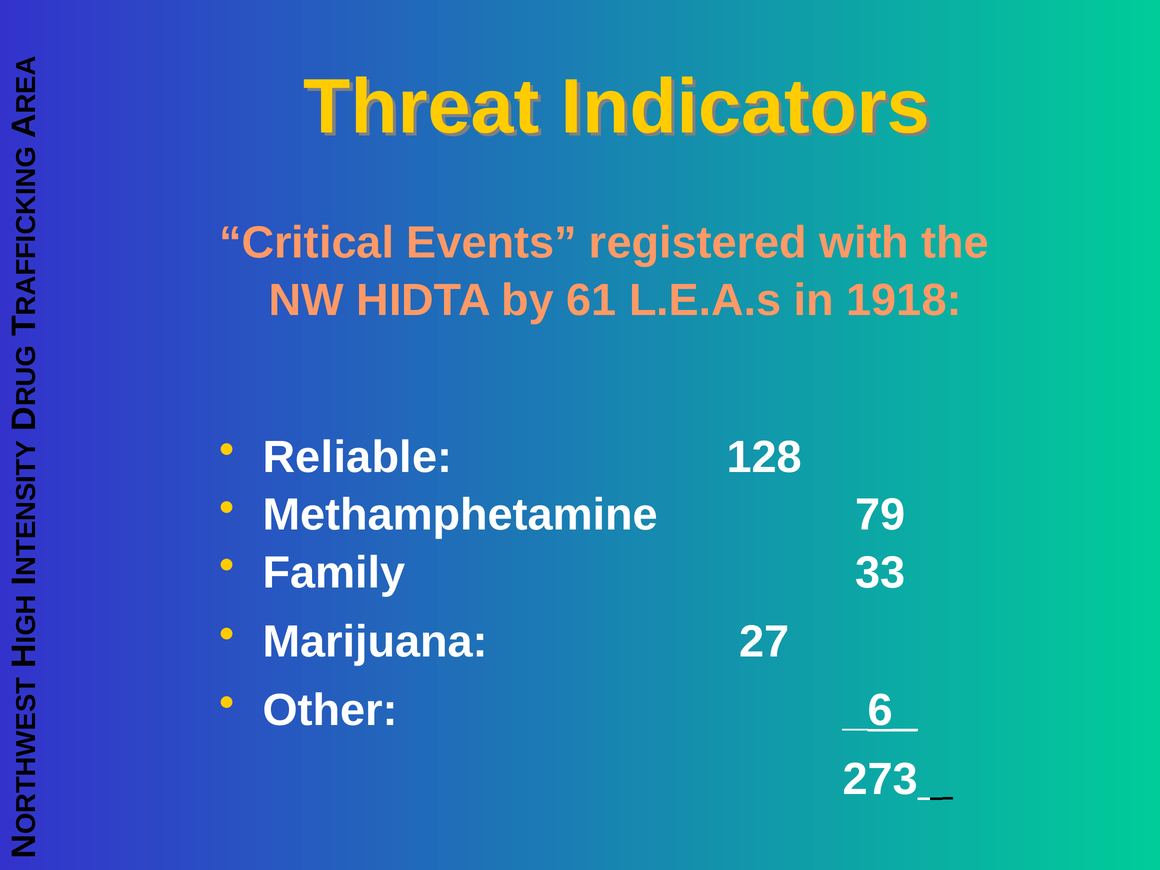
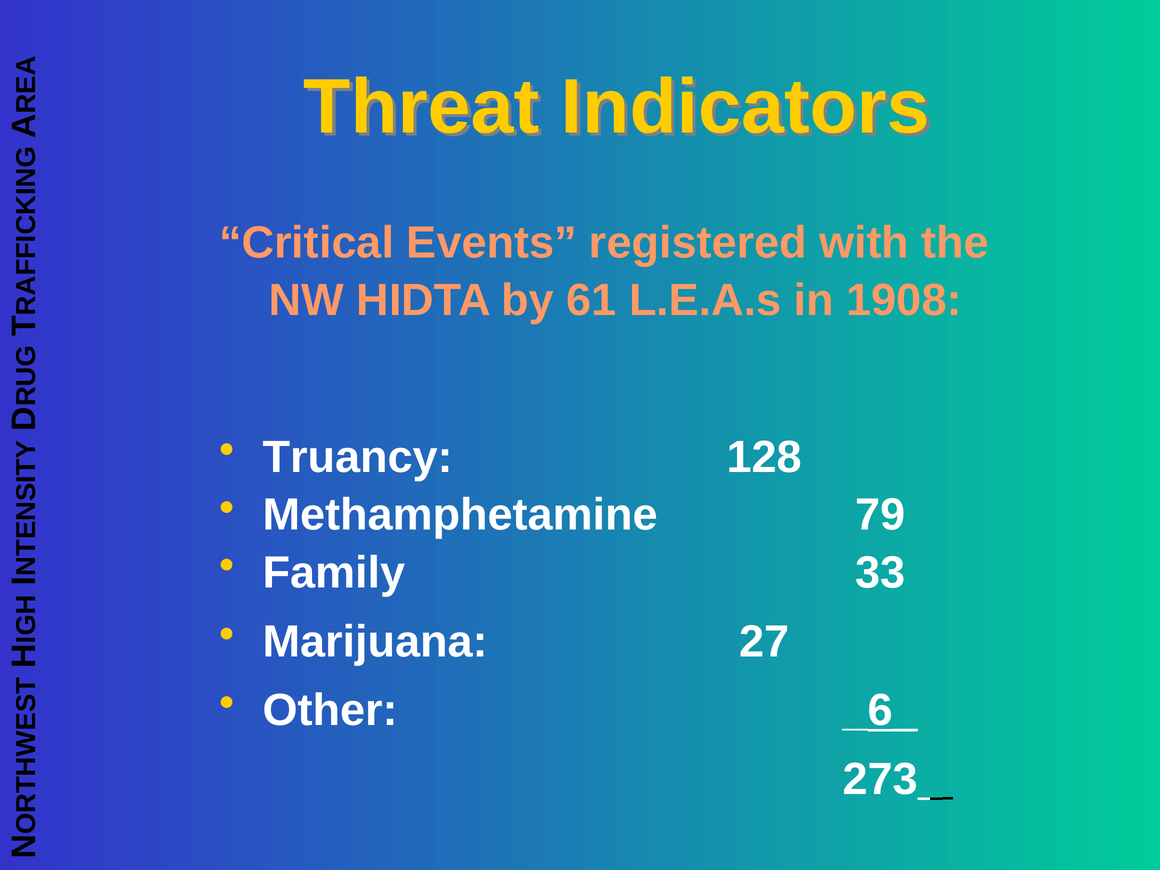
1918: 1918 -> 1908 (904, 300)
Reliable: Reliable -> Truancy (358, 457)
